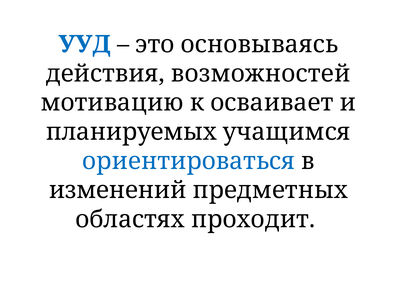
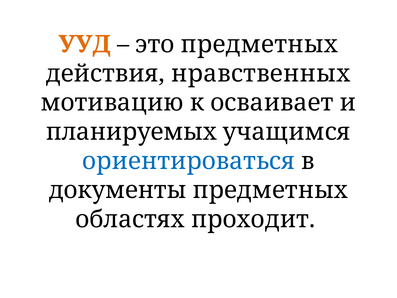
УУД colour: blue -> orange (85, 44)
это основываясь: основываясь -> предметных (259, 44)
возможностей: возможностей -> нравственных (261, 73)
изменений: изменений -> документы (118, 190)
